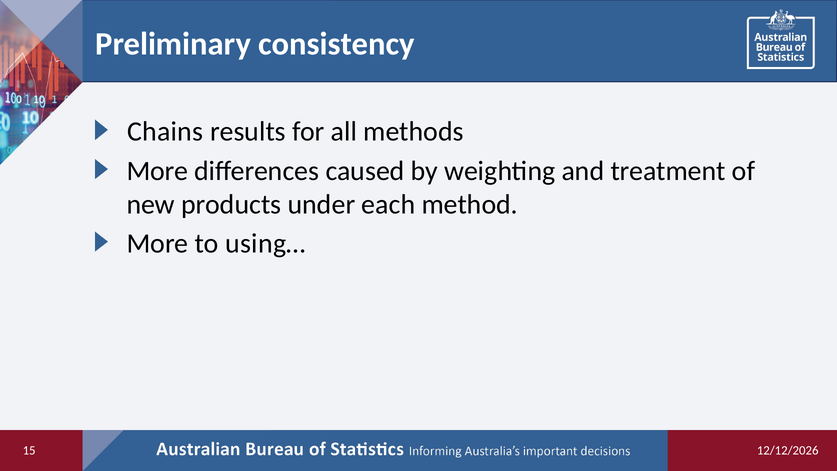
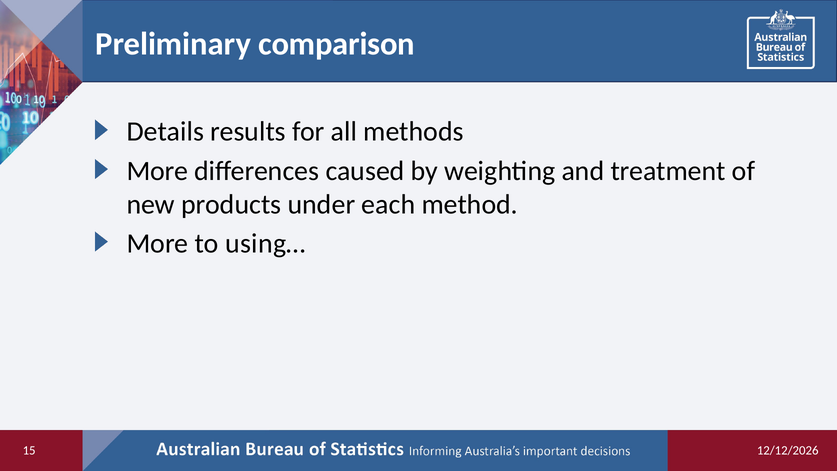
consistency: consistency -> comparison (337, 44)
Chains: Chains -> Details (165, 132)
